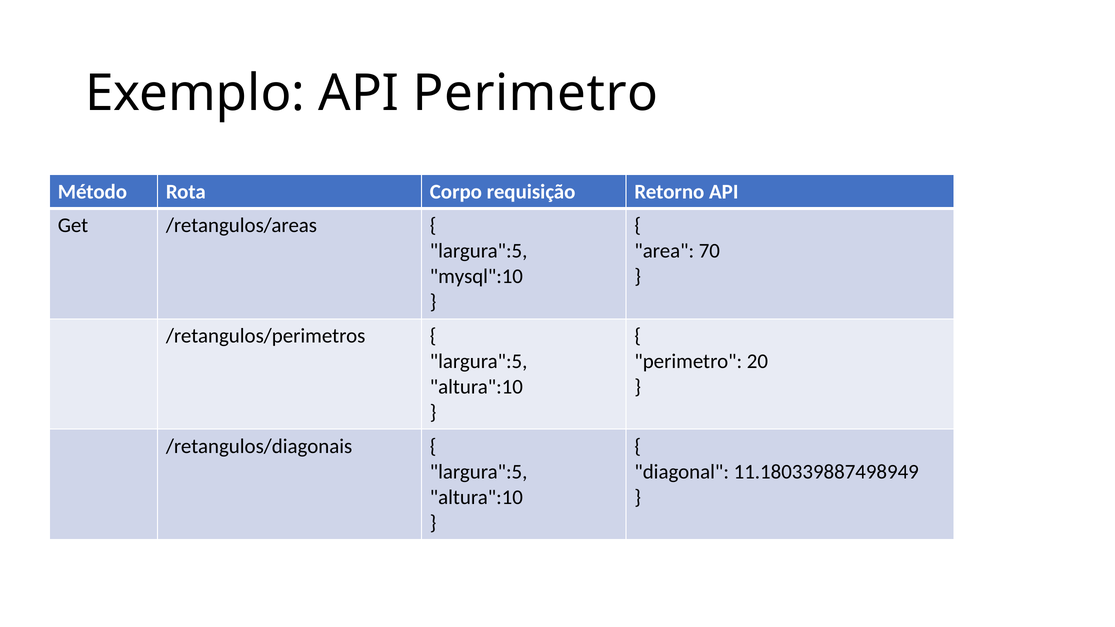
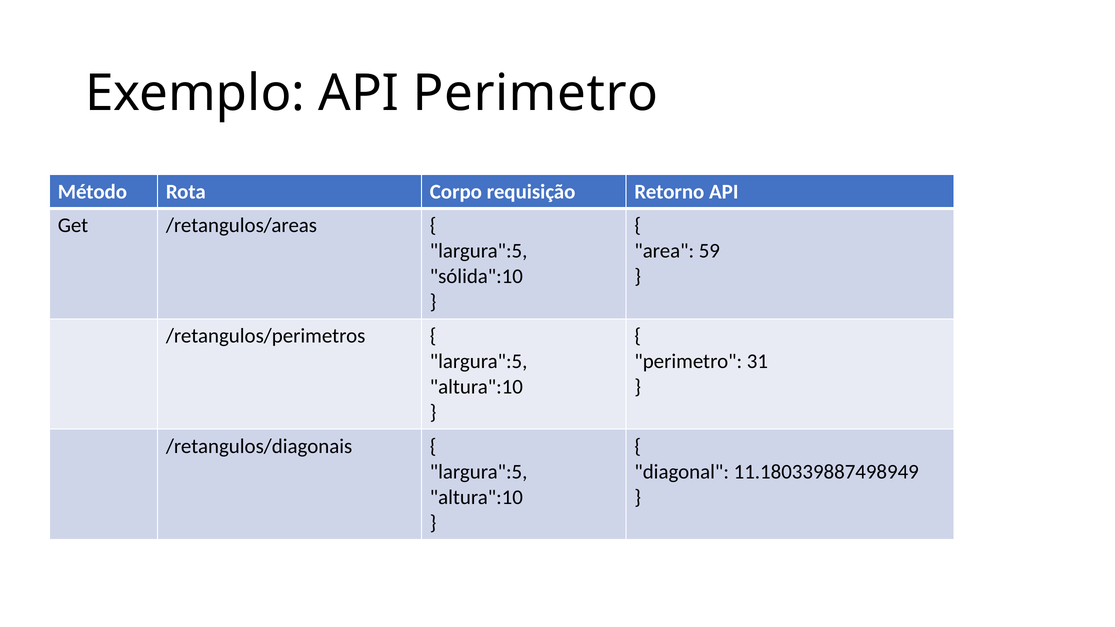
70: 70 -> 59 (709, 251)
mysql":10: mysql":10 -> sólida":10 (476, 277)
20: 20 -> 31 (757, 362)
